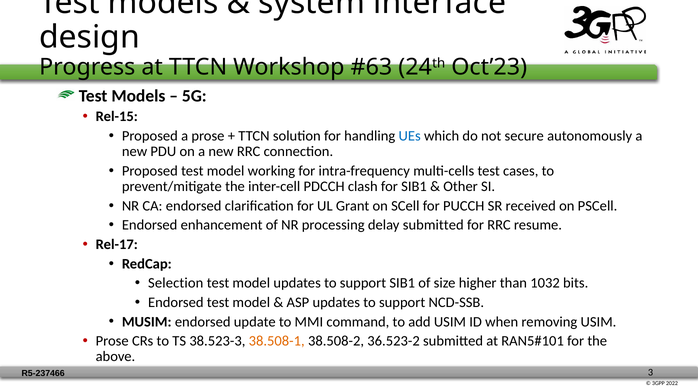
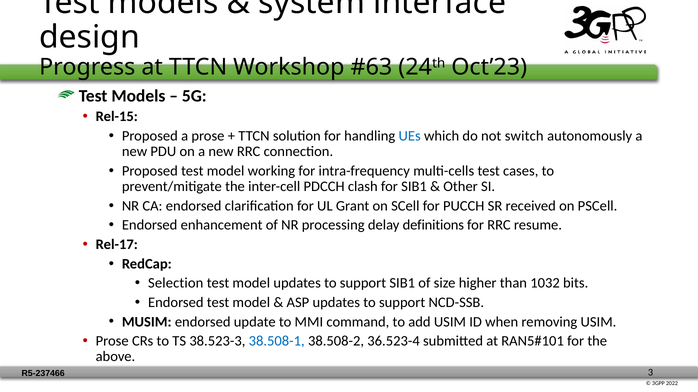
secure: secure -> switch (524, 136)
delay submitted: submitted -> definitions (433, 226)
38.508-1 colour: orange -> blue (277, 342)
36.523-2: 36.523-2 -> 36.523-4 (394, 342)
